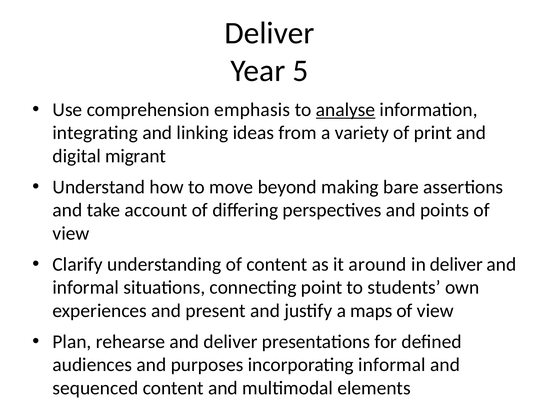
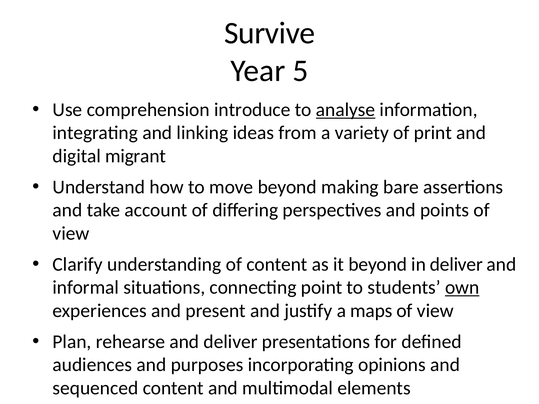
Deliver: Deliver -> Survive (270, 33)
emphasis: emphasis -> introduce (252, 110)
it around: around -> beyond (378, 265)
own underline: none -> present (462, 288)
incorporating informal: informal -> opinions (392, 365)
